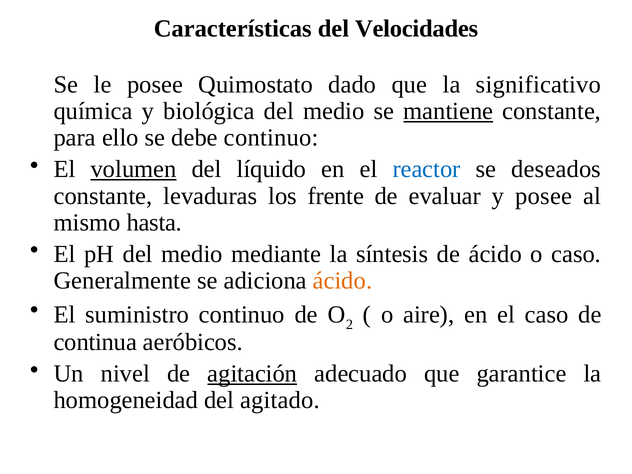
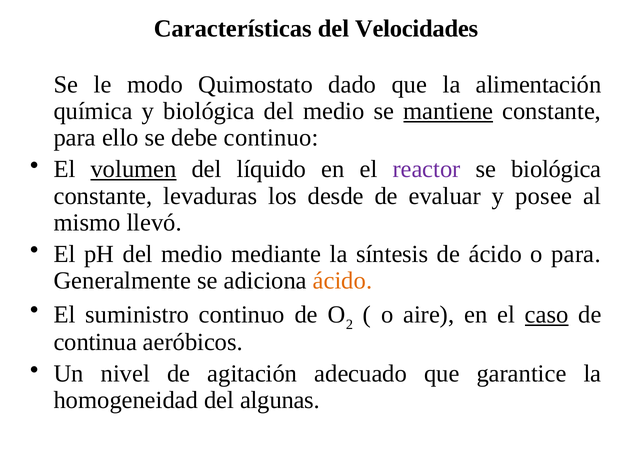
le posee: posee -> modo (155, 85)
significativo: significativo -> alimentación (539, 85)
reactor colour: blue -> purple (427, 169)
se deseados: deseados -> biológica (556, 169)
frente: frente -> desde (336, 196)
hasta: hasta -> llevó (154, 222)
o caso: caso -> para (576, 254)
caso underline: none -> present (547, 315)
agitación underline: present -> none (252, 374)
agitado: agitado -> algunas (280, 400)
